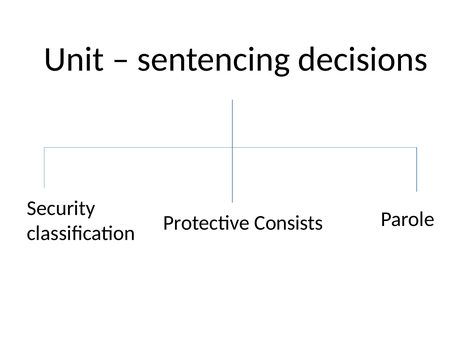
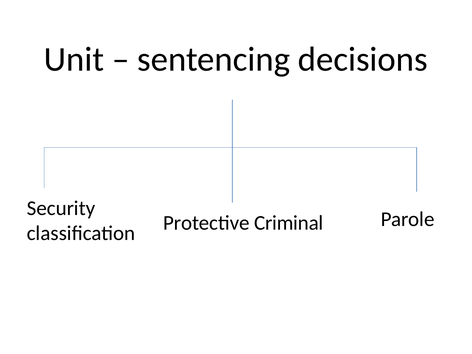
Consists: Consists -> Criminal (289, 223)
